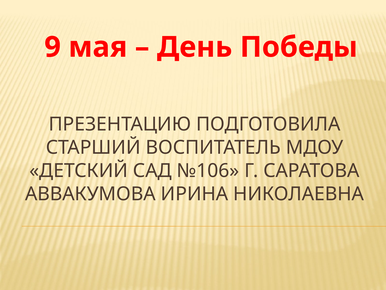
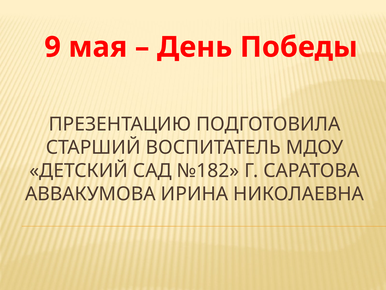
№106: №106 -> №182 (208, 170)
